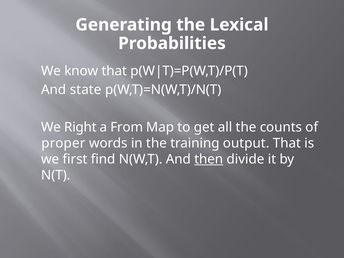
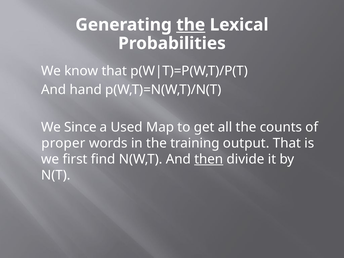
the underline: none -> present (191, 25)
state: state -> hand (86, 90)
Right: Right -> Since (80, 127)
From: From -> Used (127, 127)
